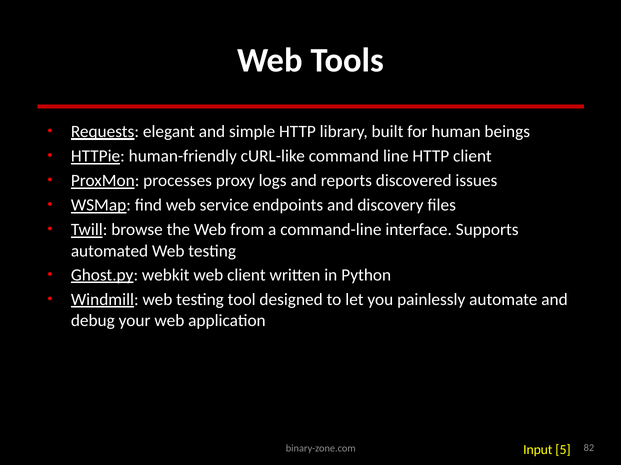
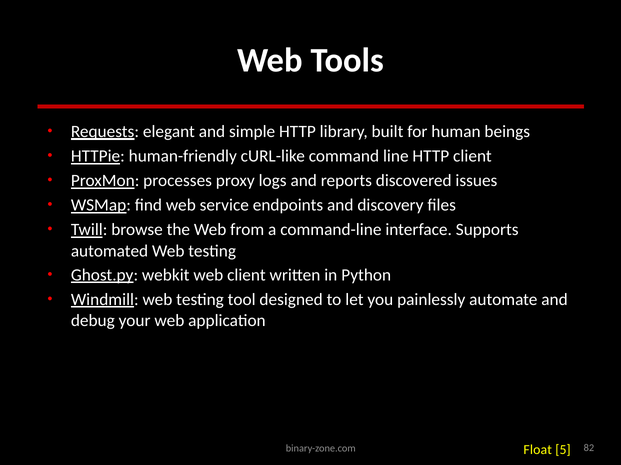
Input: Input -> Float (538, 451)
